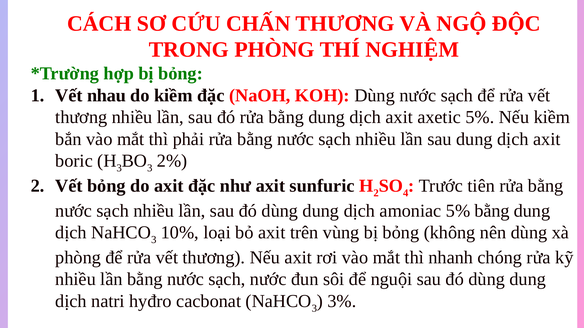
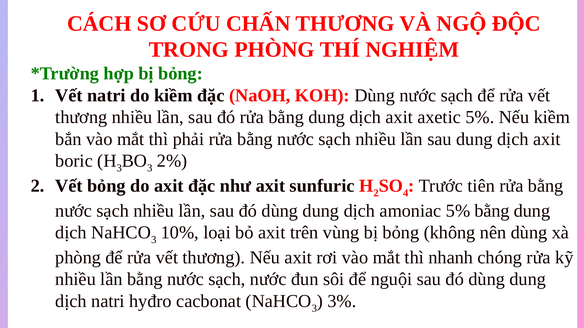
Vết nhau: nhau -> natri (106, 96)
